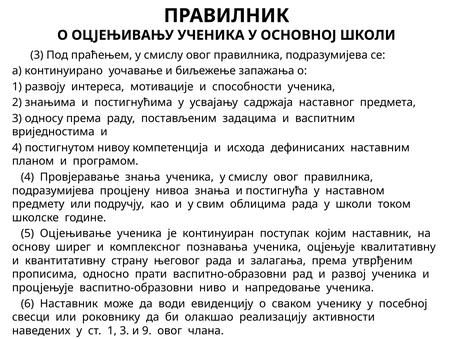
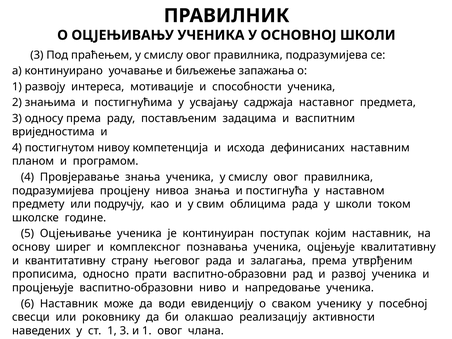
и 9: 9 -> 1 (147, 331)
